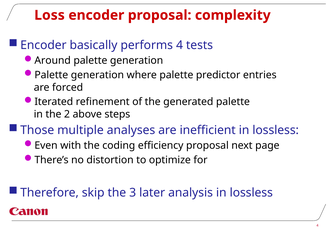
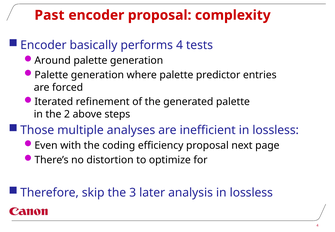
Loss: Loss -> Past (49, 15)
